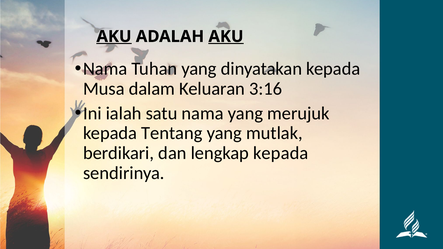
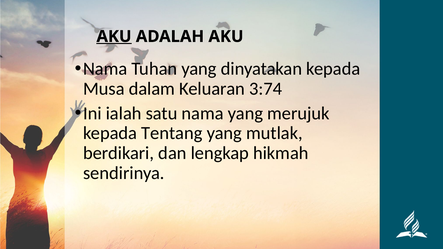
AKU underline: present -> none (226, 36)
3:16: 3:16 -> 3:74 (266, 89)
lengkap kepada: kepada -> hikmah (281, 153)
